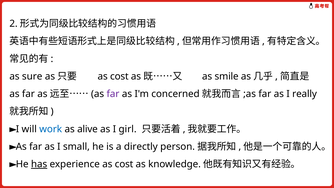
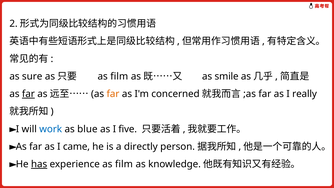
cost: cost -> film (119, 76)
far underline: none -> present (28, 94)
far colour: purple -> orange (113, 94)
alive: alive -> blue (87, 129)
girl: girl -> five (128, 129)
small: small -> came (76, 147)
experience as cost: cost -> film (124, 164)
